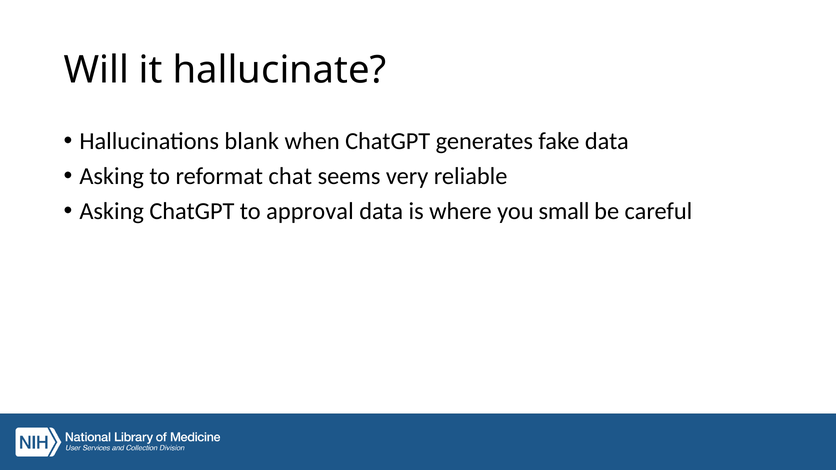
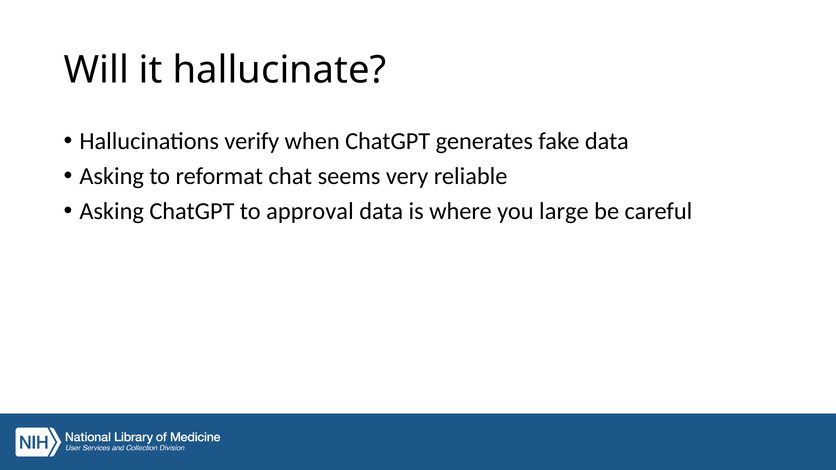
blank: blank -> verify (252, 141)
small: small -> large (564, 211)
